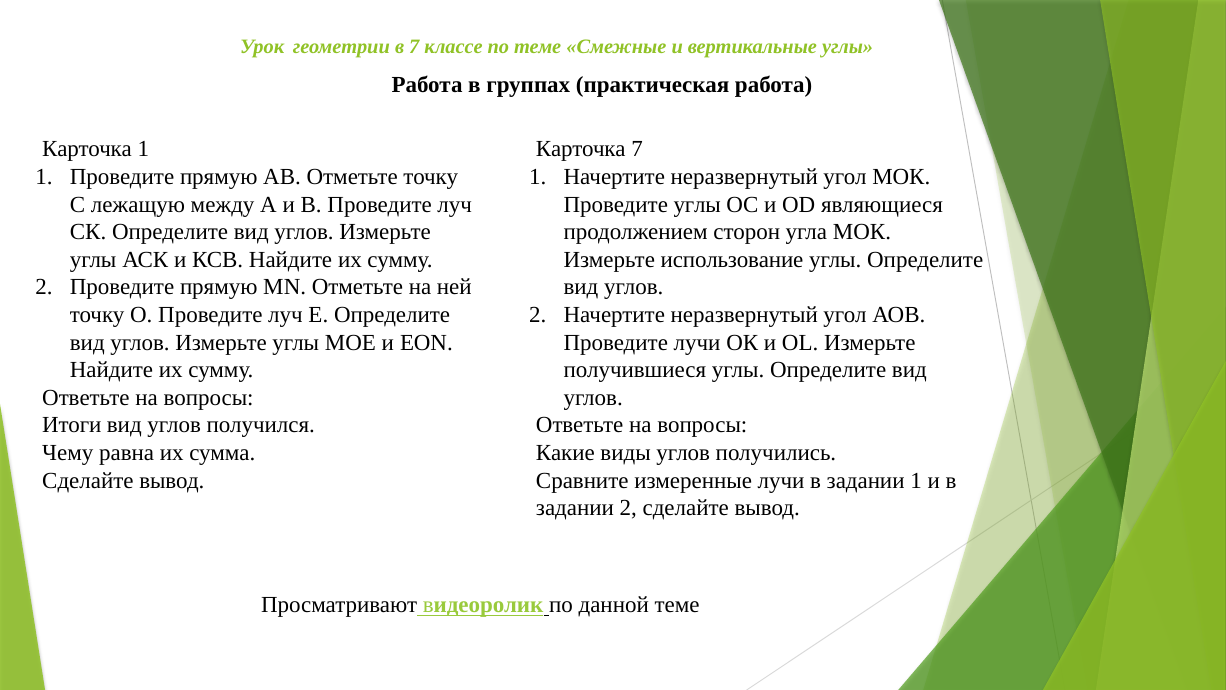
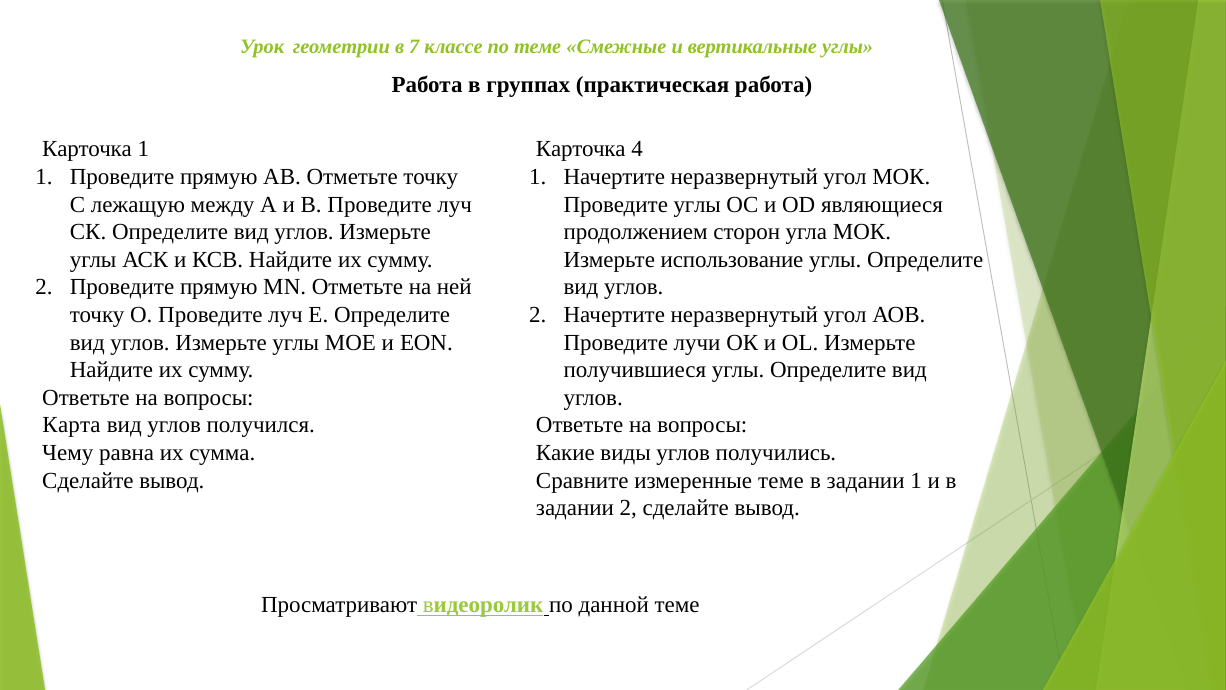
Карточка 7: 7 -> 4 (637, 149)
Итоги: Итоги -> Карта (72, 425)
измеренные лучи: лучи -> теме (781, 480)
